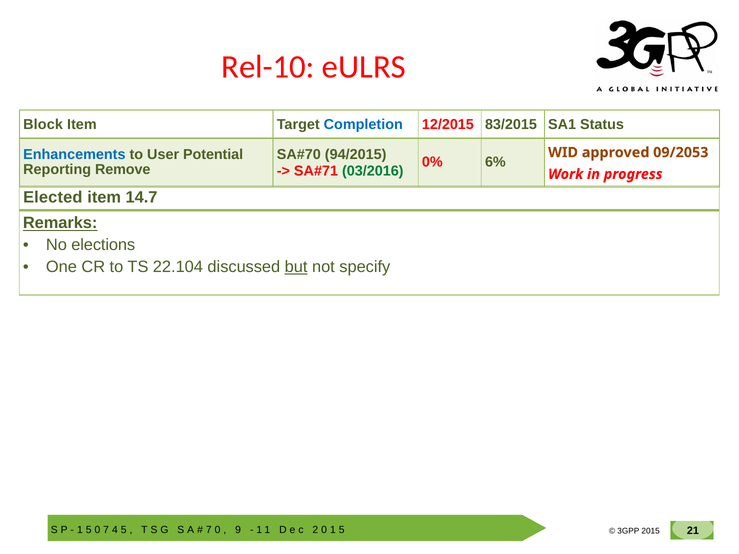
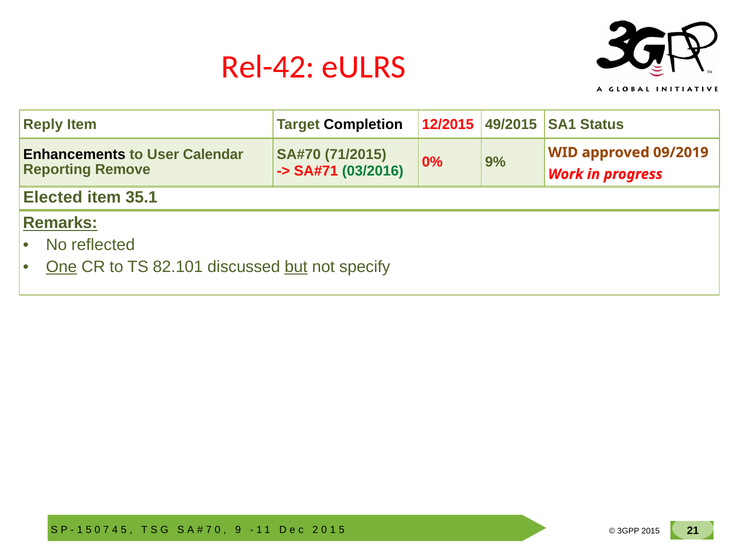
Rel-10: Rel-10 -> Rel-42 (268, 67)
Block: Block -> Reply (43, 124)
Completion colour: blue -> black (363, 124)
83/2015: 83/2015 -> 49/2015 (511, 124)
94/2015: 94/2015 -> 71/2015 (356, 155)
Enhancements colour: blue -> black (74, 155)
Potential: Potential -> Calendar (213, 155)
6%: 6% -> 9% (495, 162)
09/2053: 09/2053 -> 09/2019 (681, 153)
14.7: 14.7 -> 35.1 (142, 198)
elections: elections -> reflected (103, 245)
One underline: none -> present (61, 267)
22.104: 22.104 -> 82.101 (178, 267)
